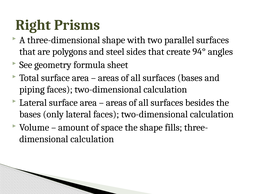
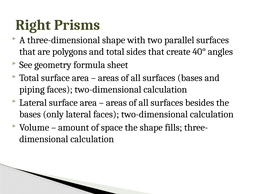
and steel: steel -> total (115, 52)
94°: 94° -> 40° (199, 52)
